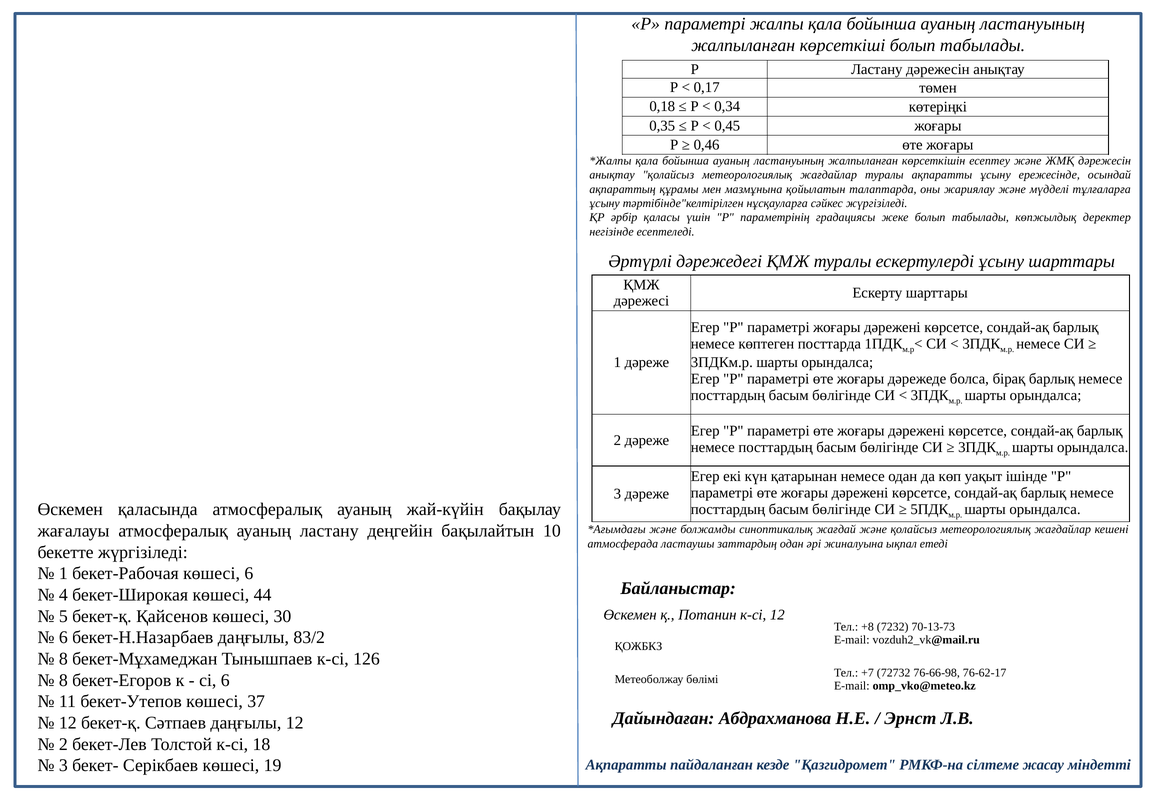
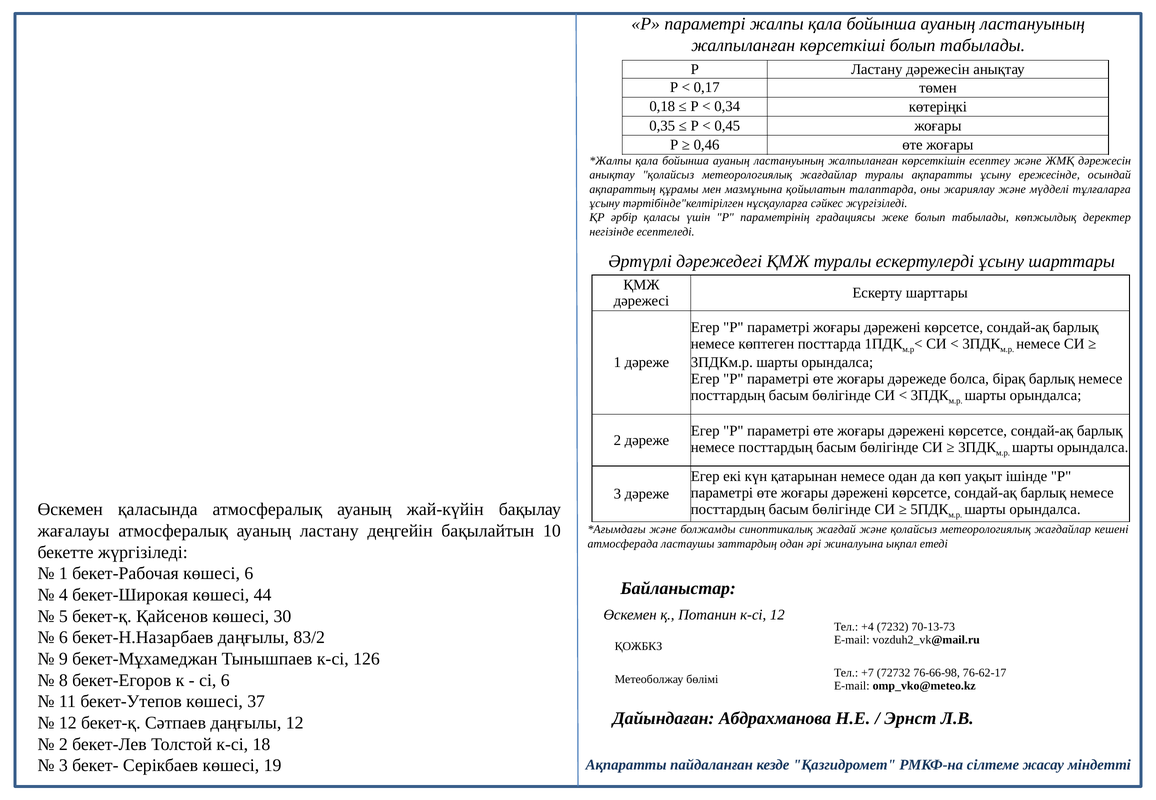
+8: +8 -> +4 (868, 627)
8: 8 -> 9 (63, 659)
